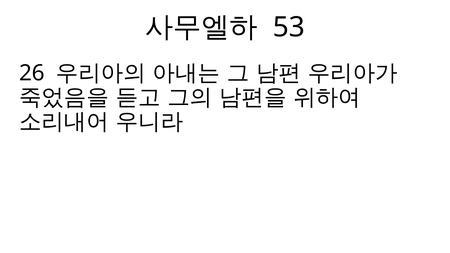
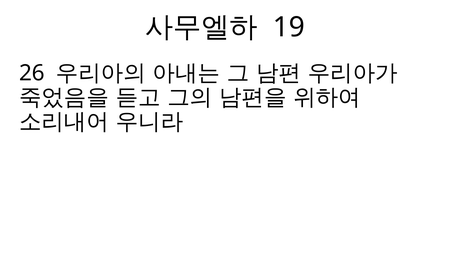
53: 53 -> 19 (289, 27)
